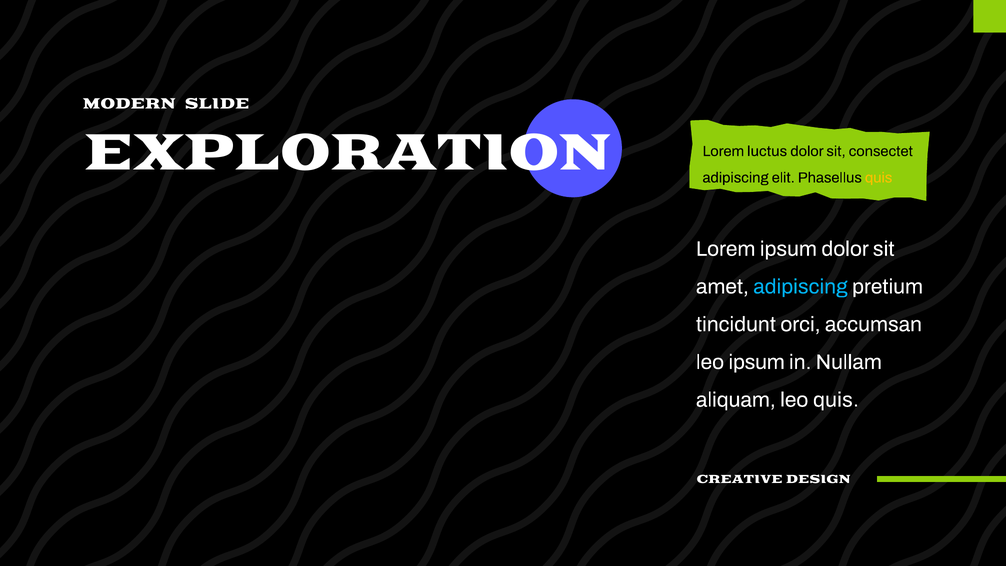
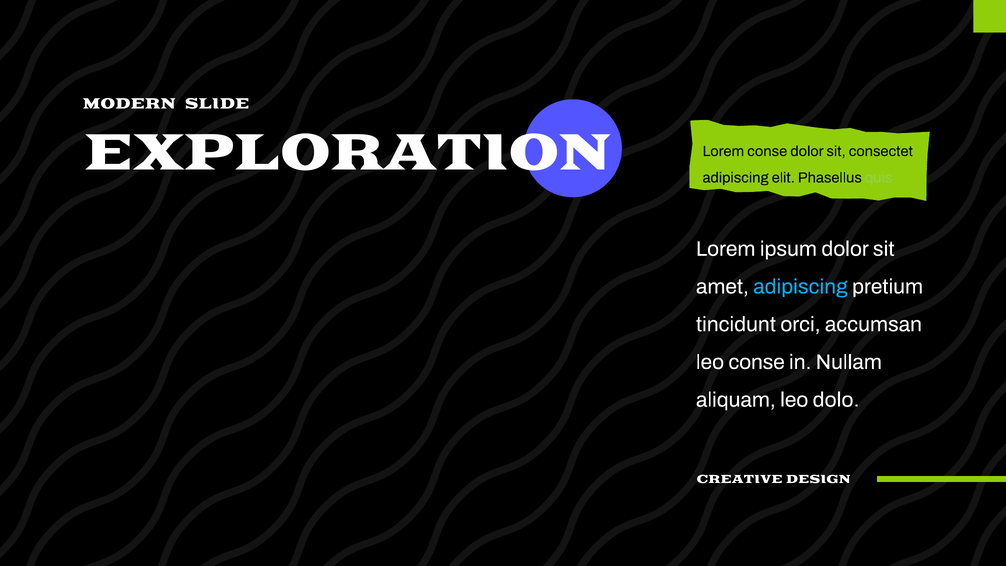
Lorem luctus: luctus -> conse (767, 151)
quis colour: yellow -> light green (879, 178)
leo ipsum: ipsum -> conse (757, 362)
leo quis: quis -> dolo (836, 400)
